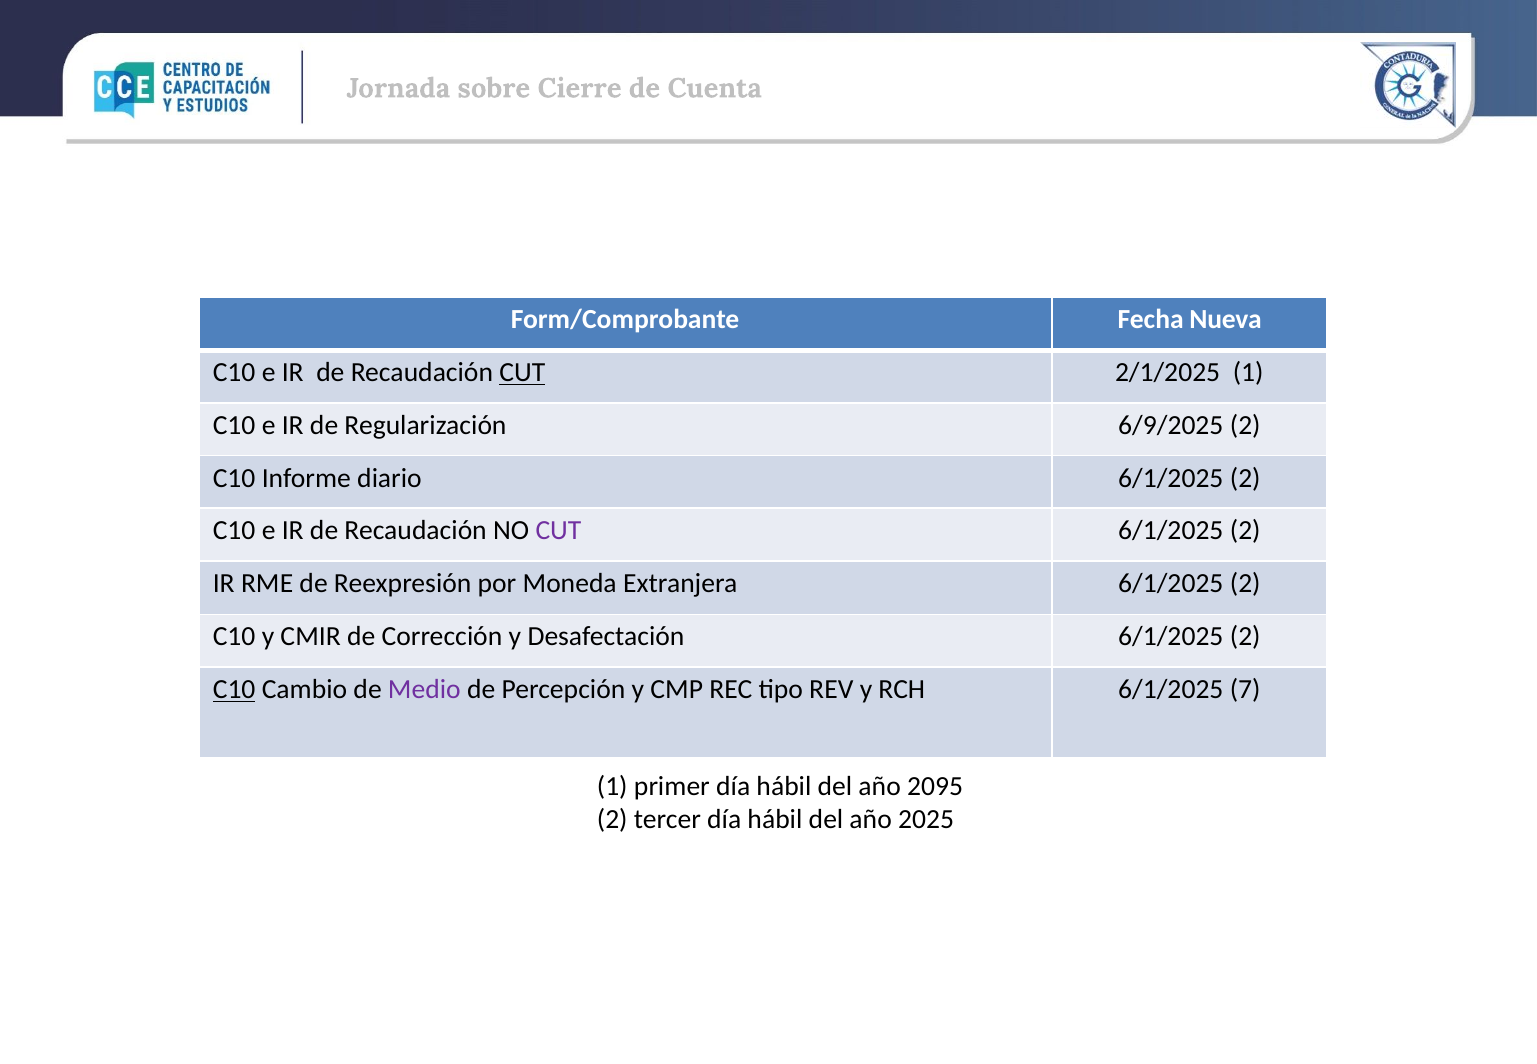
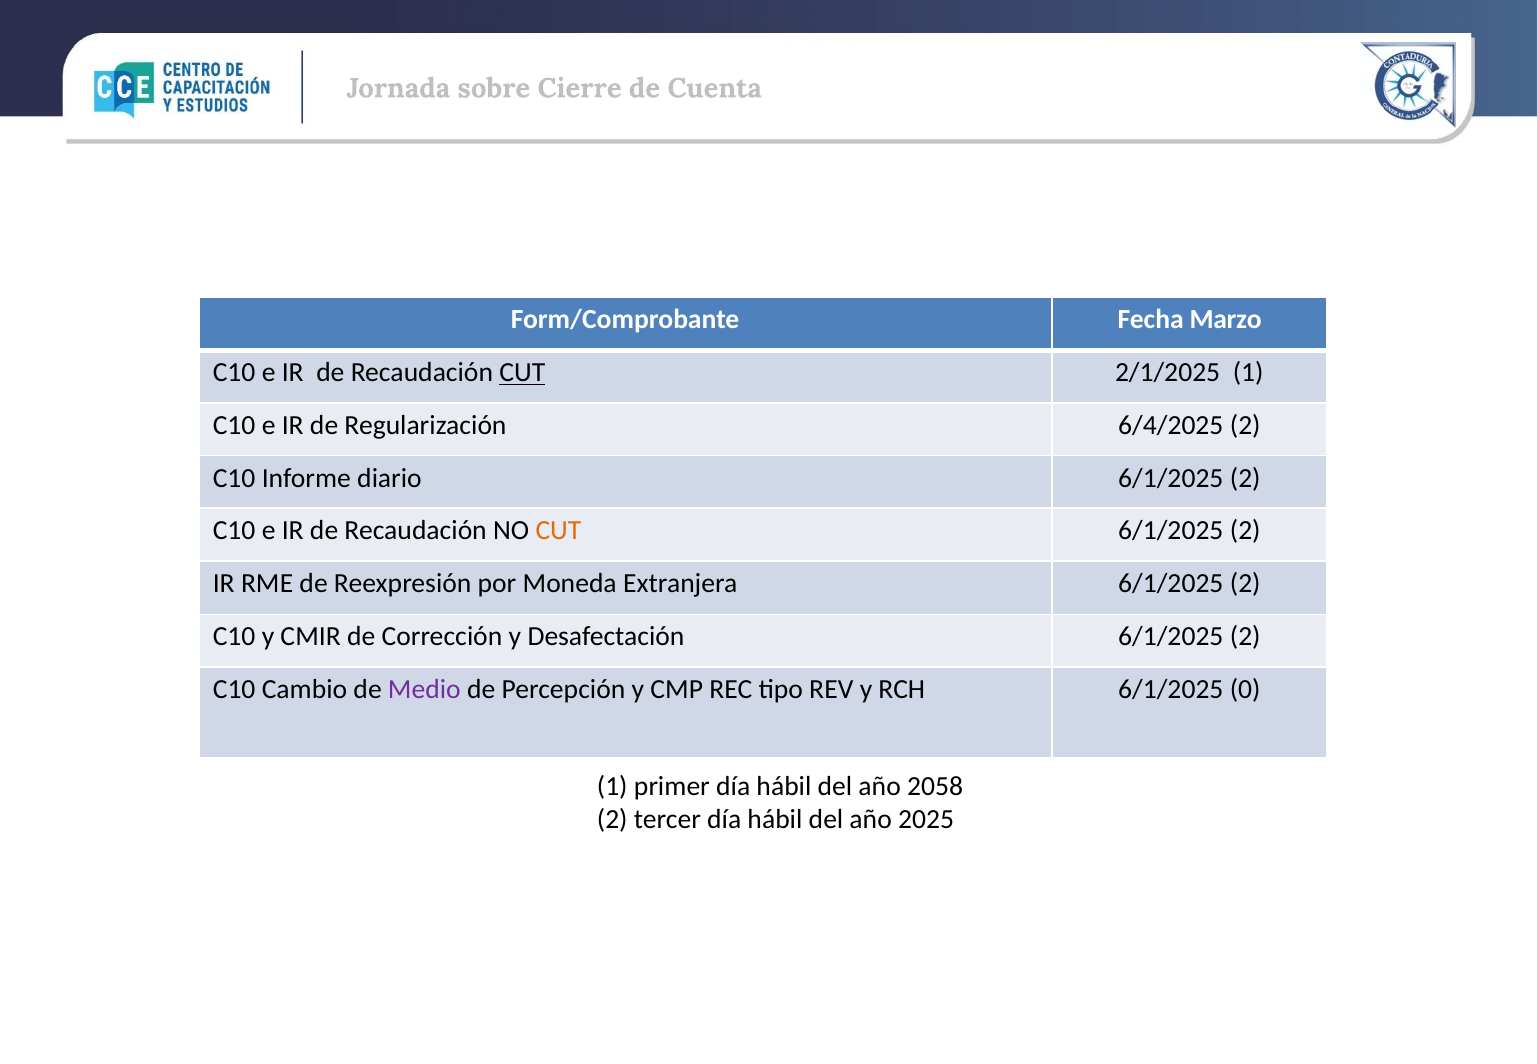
Nueva: Nueva -> Marzo (1226, 320)
6/9/2025: 6/9/2025 -> 6/4/2025 (1171, 425)
CUT colour: purple -> orange (558, 531)
C10 underline: present -> none (234, 690)
7: 7 -> 0 (1245, 690)
2095: 2095 -> 2058 (935, 786)
